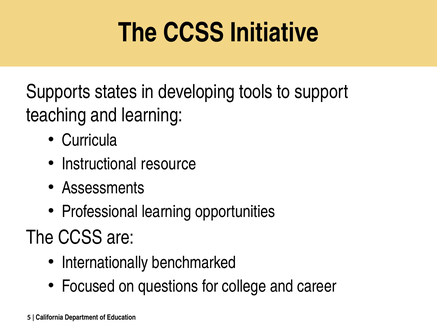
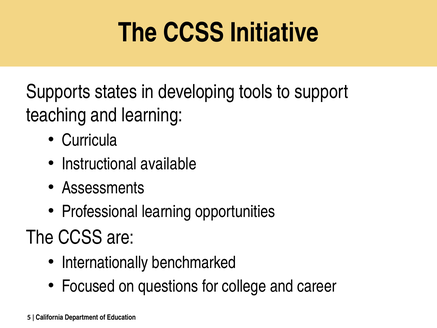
resource: resource -> available (169, 164)
